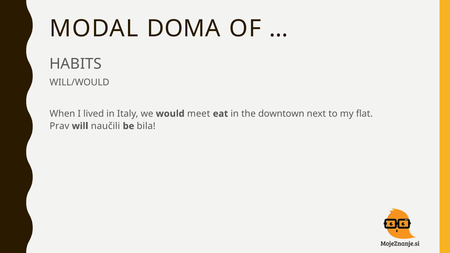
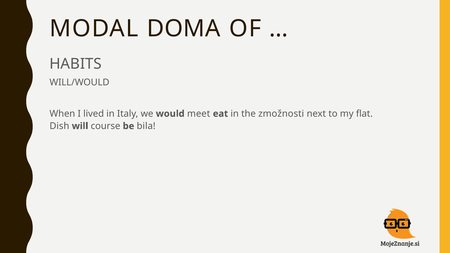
downtown: downtown -> zmožnosti (281, 114)
Prav: Prav -> Dish (59, 126)
naučili: naučili -> course (106, 126)
